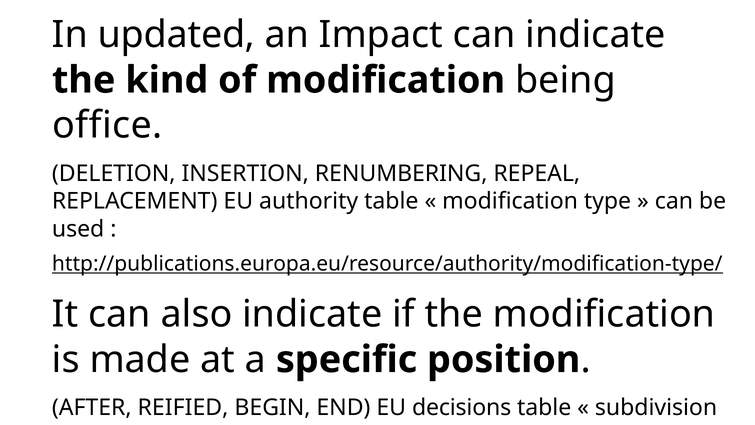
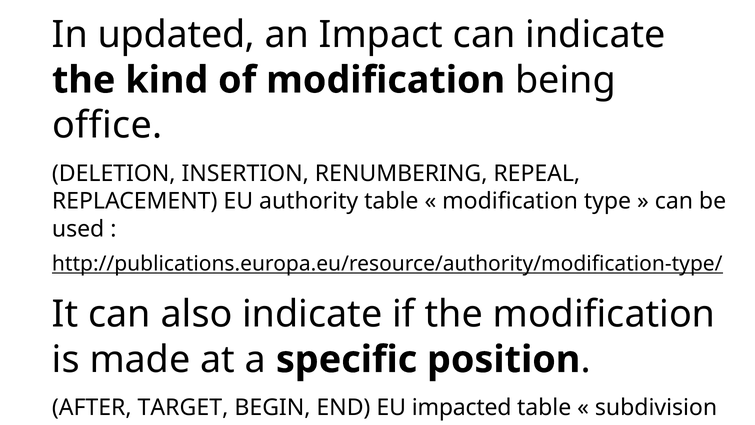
REIFIED: REIFIED -> TARGET (183, 407)
decisions: decisions -> impacted (462, 407)
